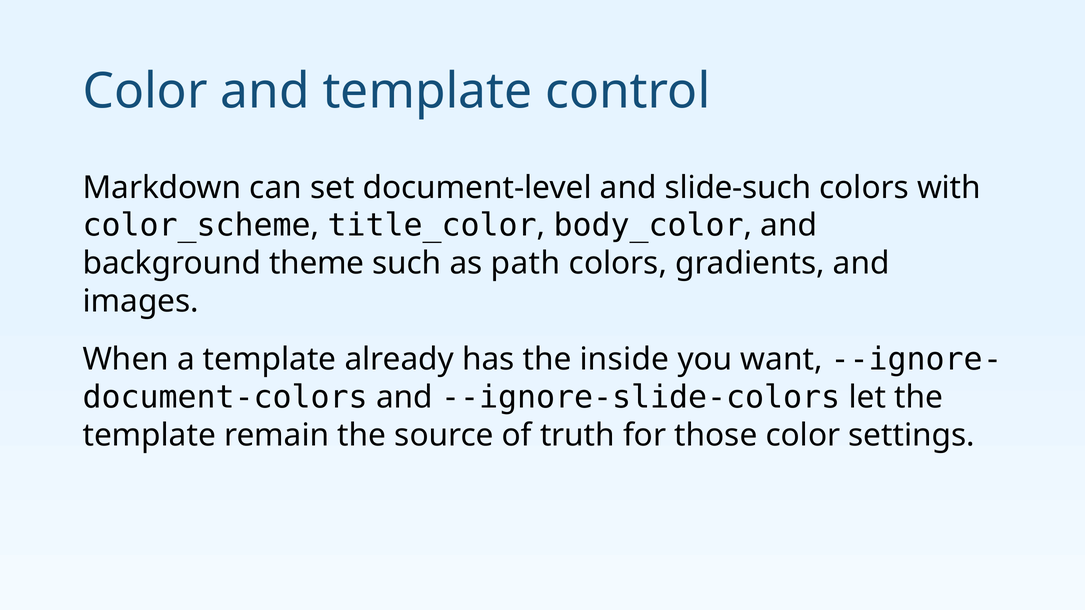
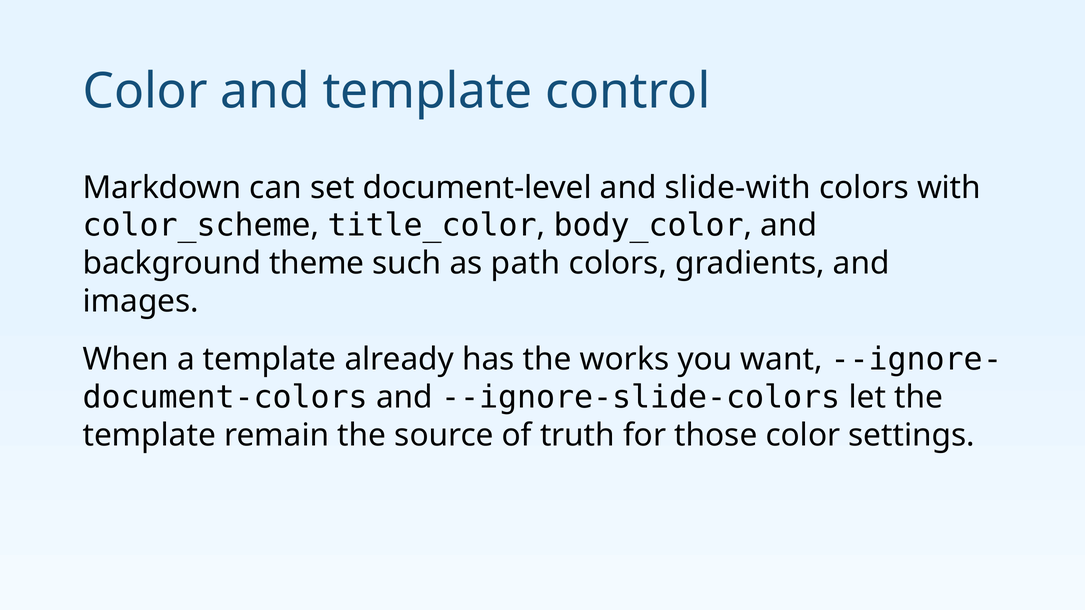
slide-such: slide-such -> slide-with (738, 188)
inside: inside -> works (624, 360)
